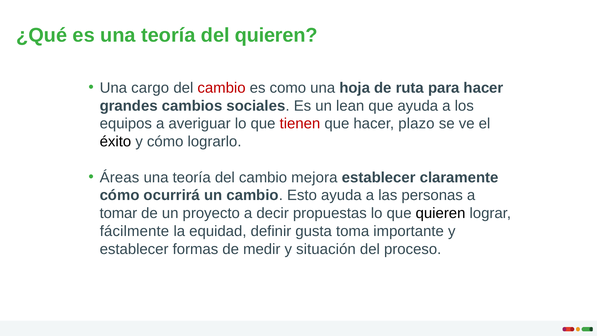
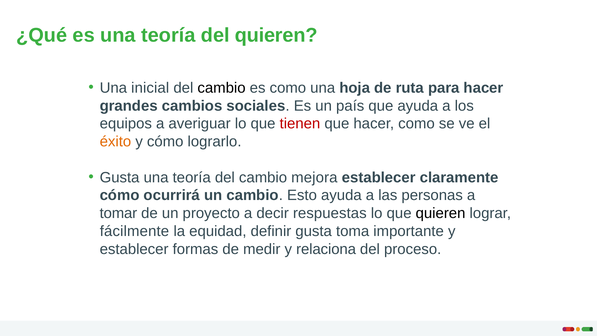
cargo: cargo -> inicial (150, 88)
cambio colour: red -> black (222, 88)
lean: lean -> país (350, 106)
hacer plazo: plazo -> como (416, 124)
éxito colour: black -> orange (115, 142)
Áreas: Áreas -> Gusta (120, 177)
propuestas: propuestas -> respuestas (330, 213)
situación: situación -> relaciona (326, 249)
